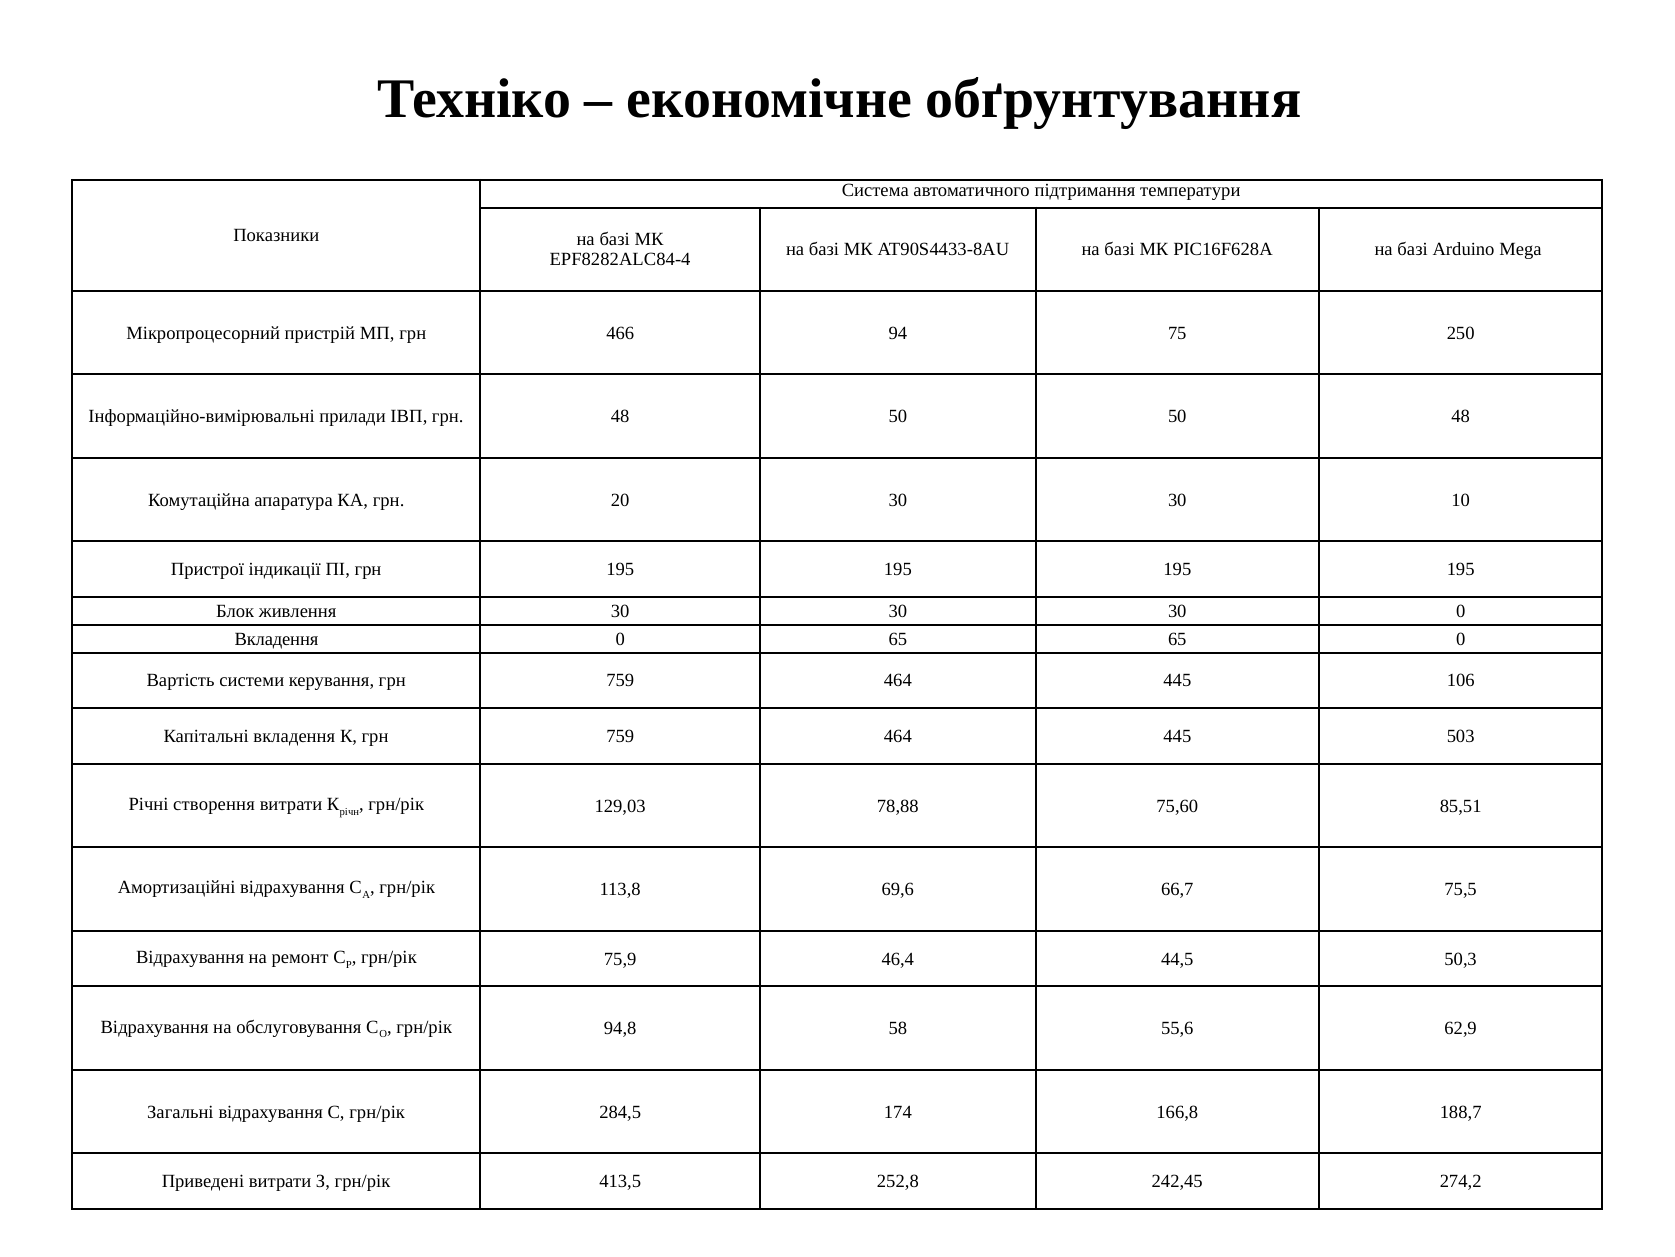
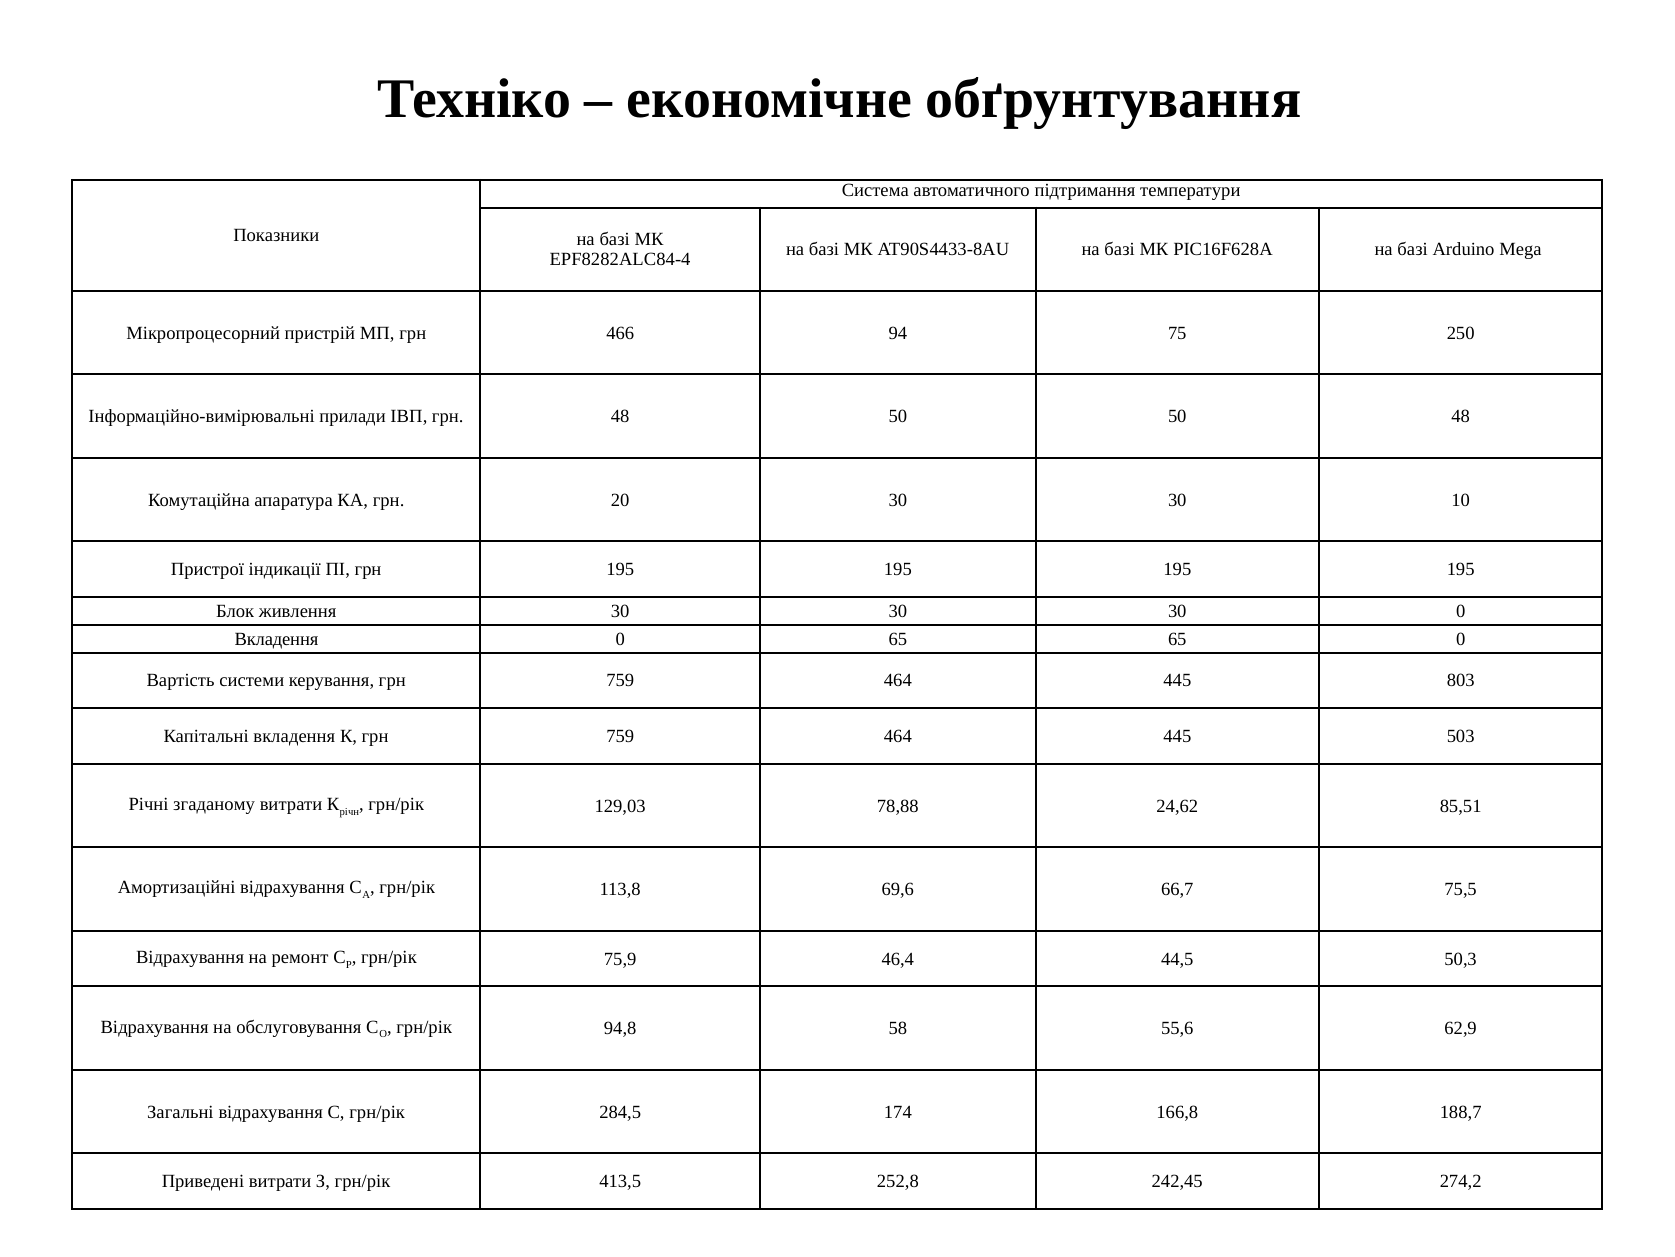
106: 106 -> 803 (1461, 680)
створення: створення -> згаданому (214, 804)
75,60: 75,60 -> 24,62 (1177, 805)
